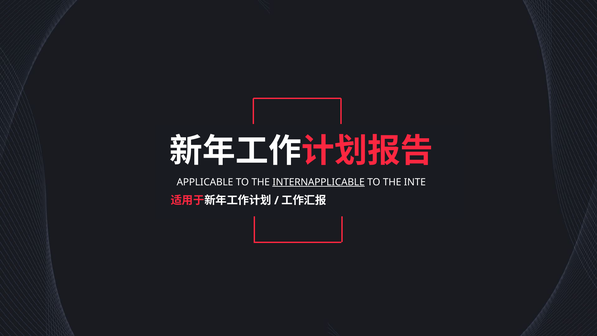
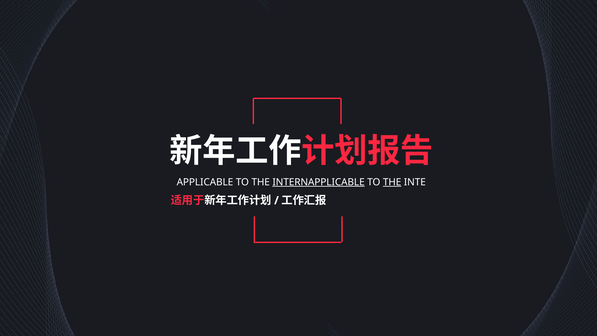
THE underline: none -> present (392, 182)
